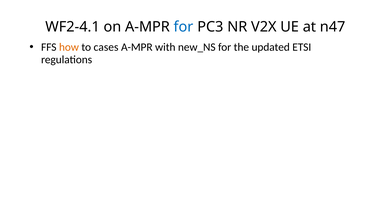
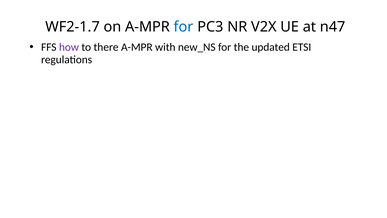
WF2-4.1: WF2-4.1 -> WF2-1.7 (73, 27)
how colour: orange -> purple (69, 47)
cases: cases -> there (106, 47)
